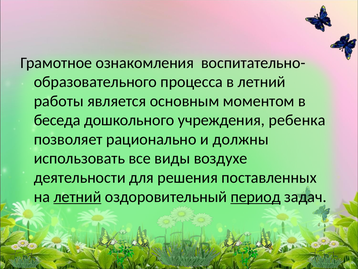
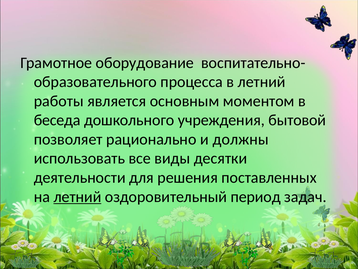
ознакомления: ознакомления -> оборудование (145, 63)
ребенка: ребенка -> бытовой (297, 120)
воздухе: воздухе -> десятки (220, 158)
период underline: present -> none (256, 196)
